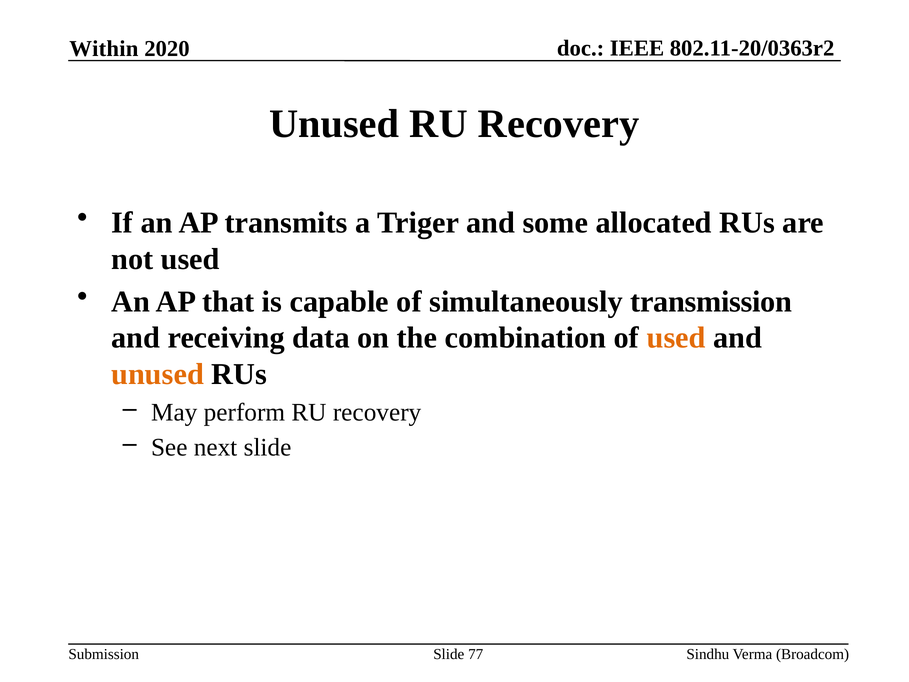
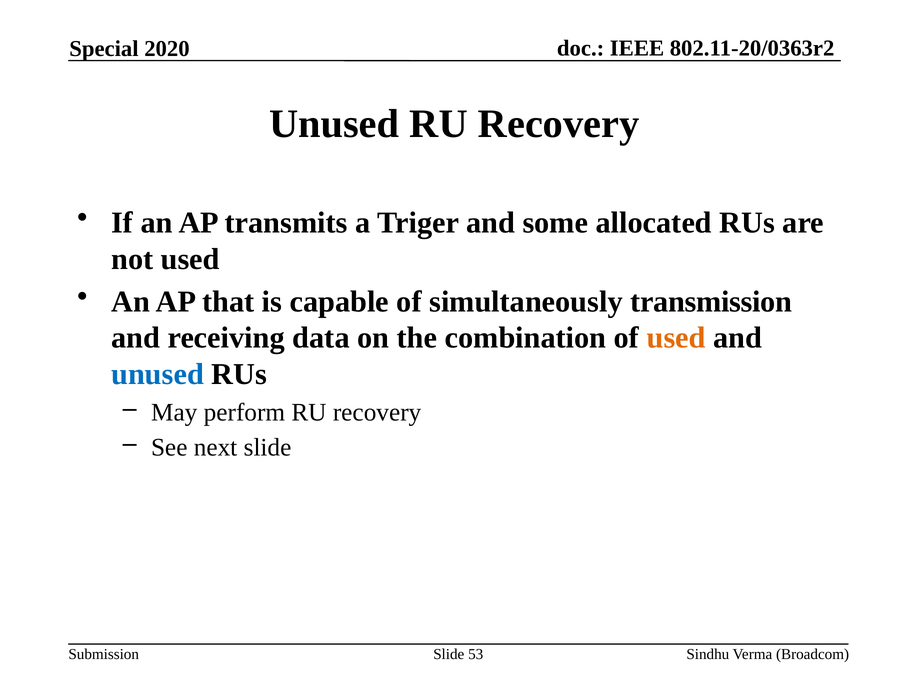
Within: Within -> Special (104, 49)
unused colour: orange -> blue (158, 374)
77: 77 -> 53 (476, 654)
